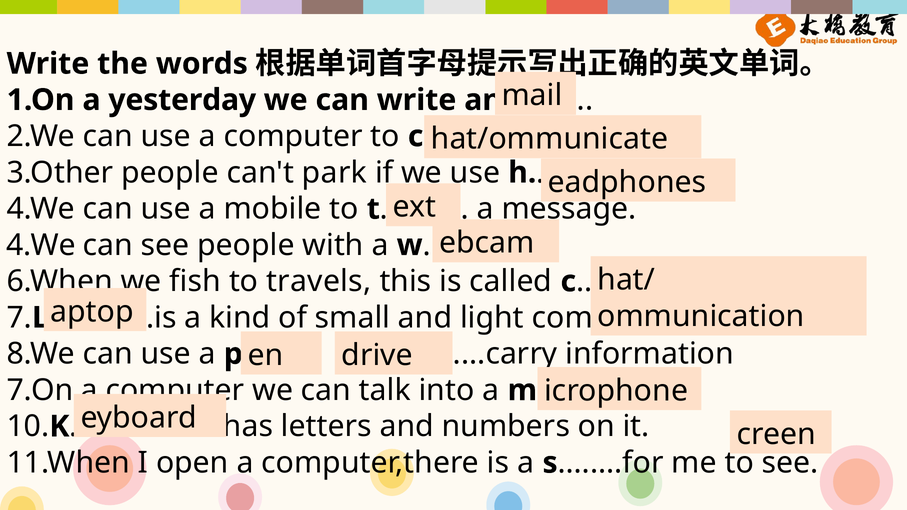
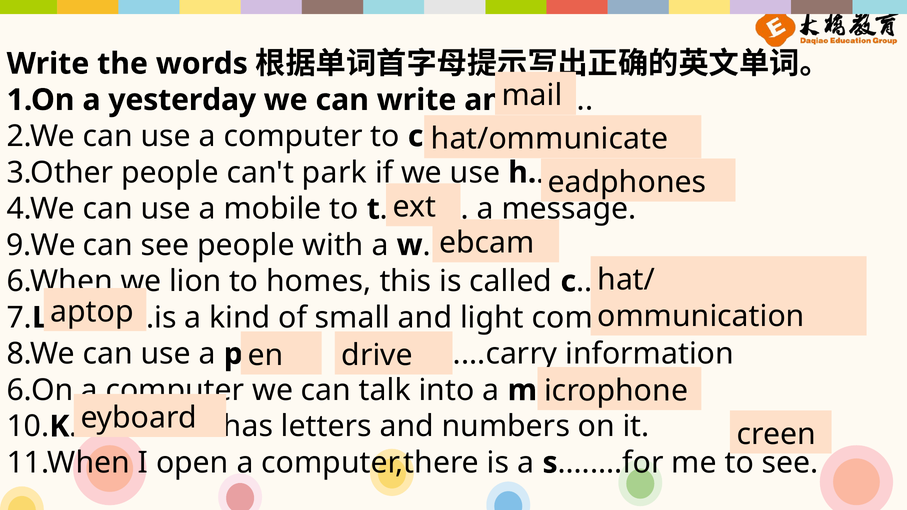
4.We: 4.We -> 9.We (41, 245)
fish: fish -> lion (195, 281)
travels: travels -> homes (319, 281)
7.On: 7.On -> 6.On (40, 390)
